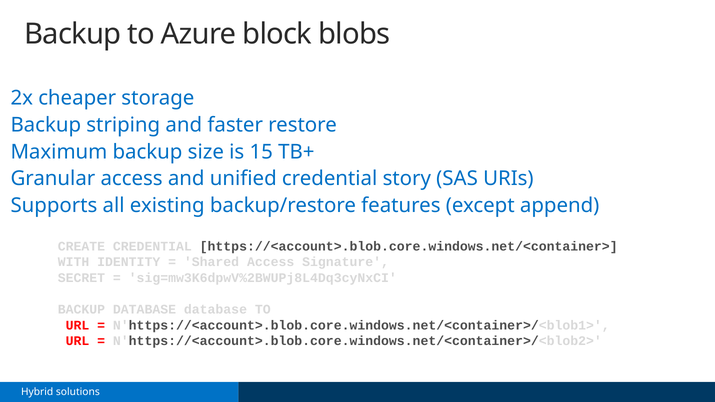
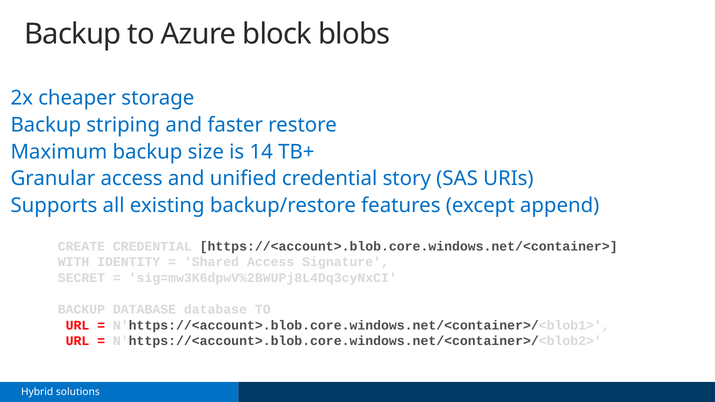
15: 15 -> 14 (261, 152)
